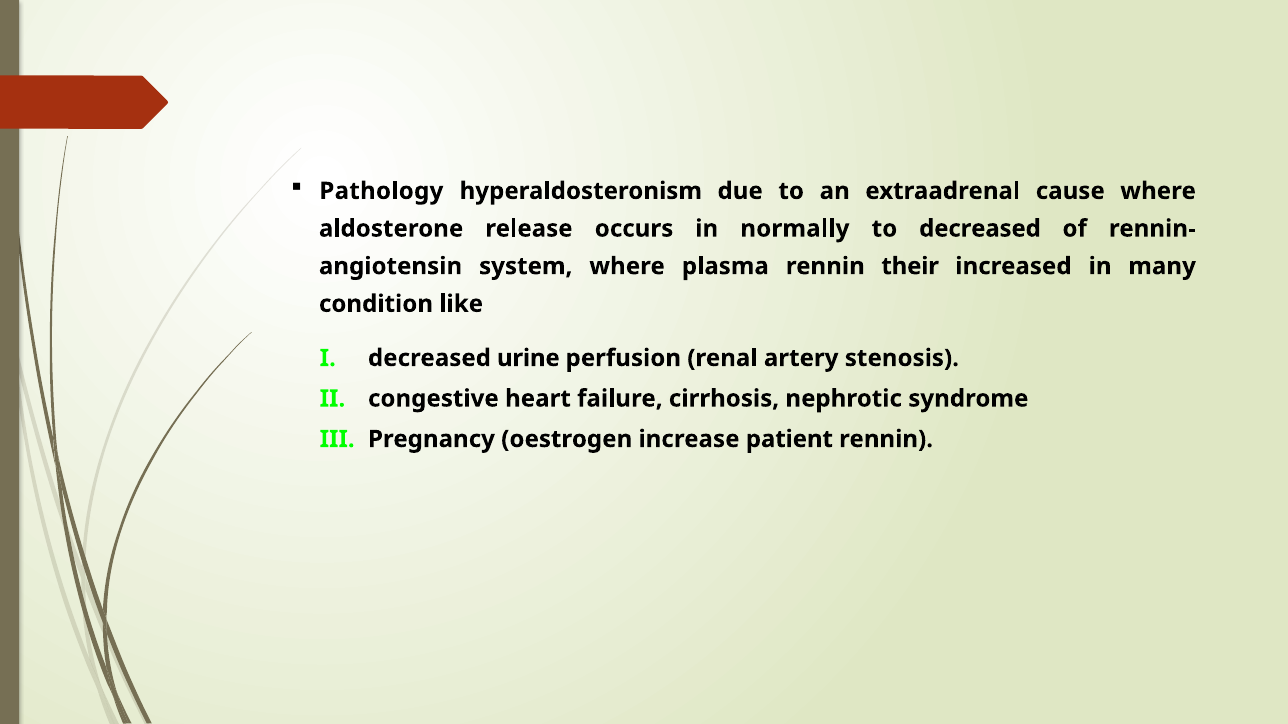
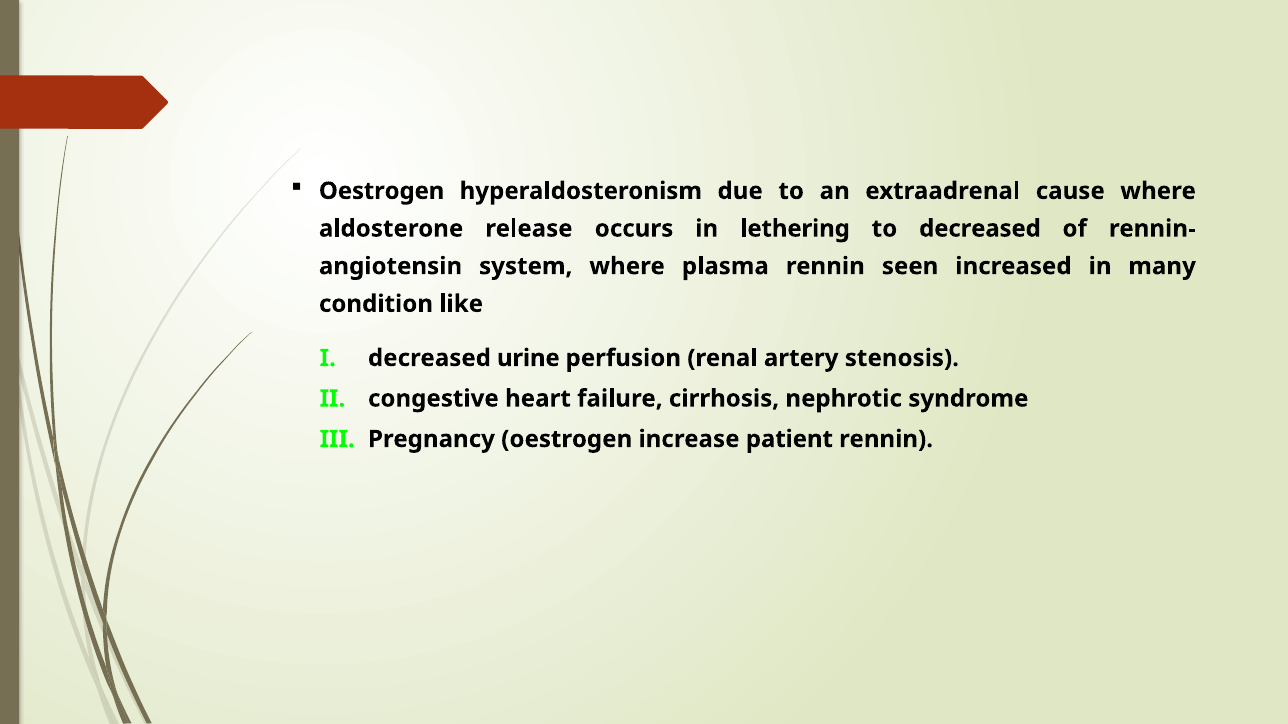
Pathology: Pathology -> Oestrogen (382, 191)
normally: normally -> lethering (795, 229)
their: their -> seen (910, 266)
